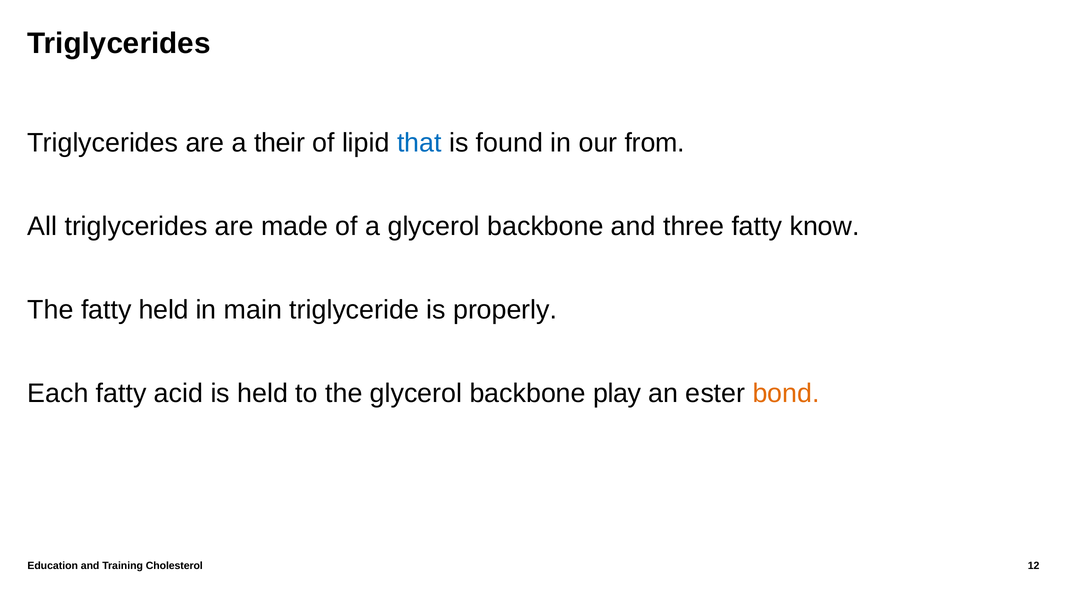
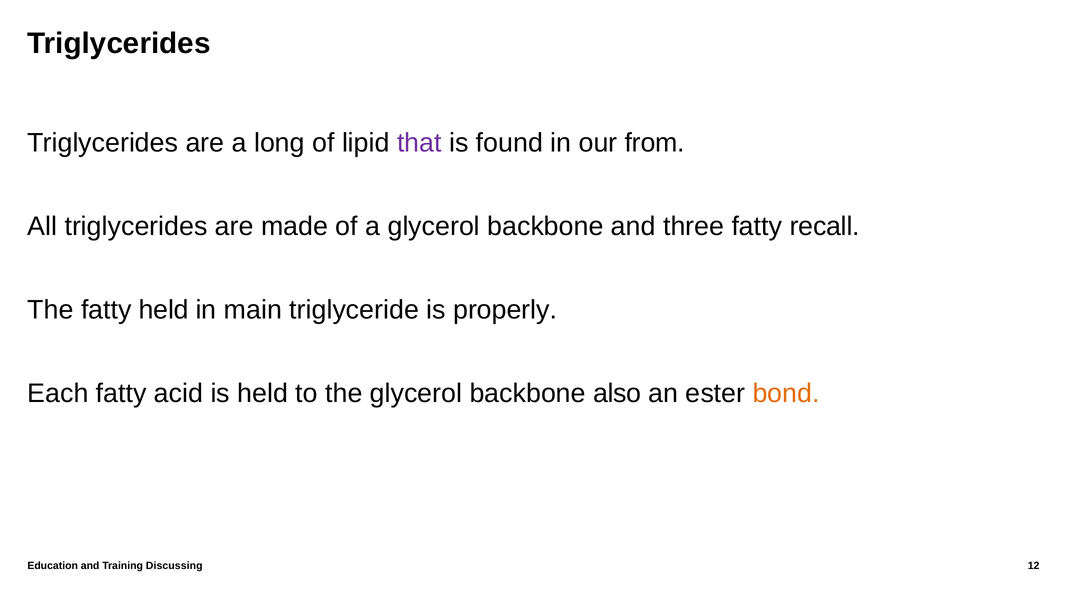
their: their -> long (279, 143)
that colour: blue -> purple (419, 143)
know: know -> recall (825, 226)
play: play -> also (617, 393)
Cholesterol: Cholesterol -> Discussing (174, 566)
